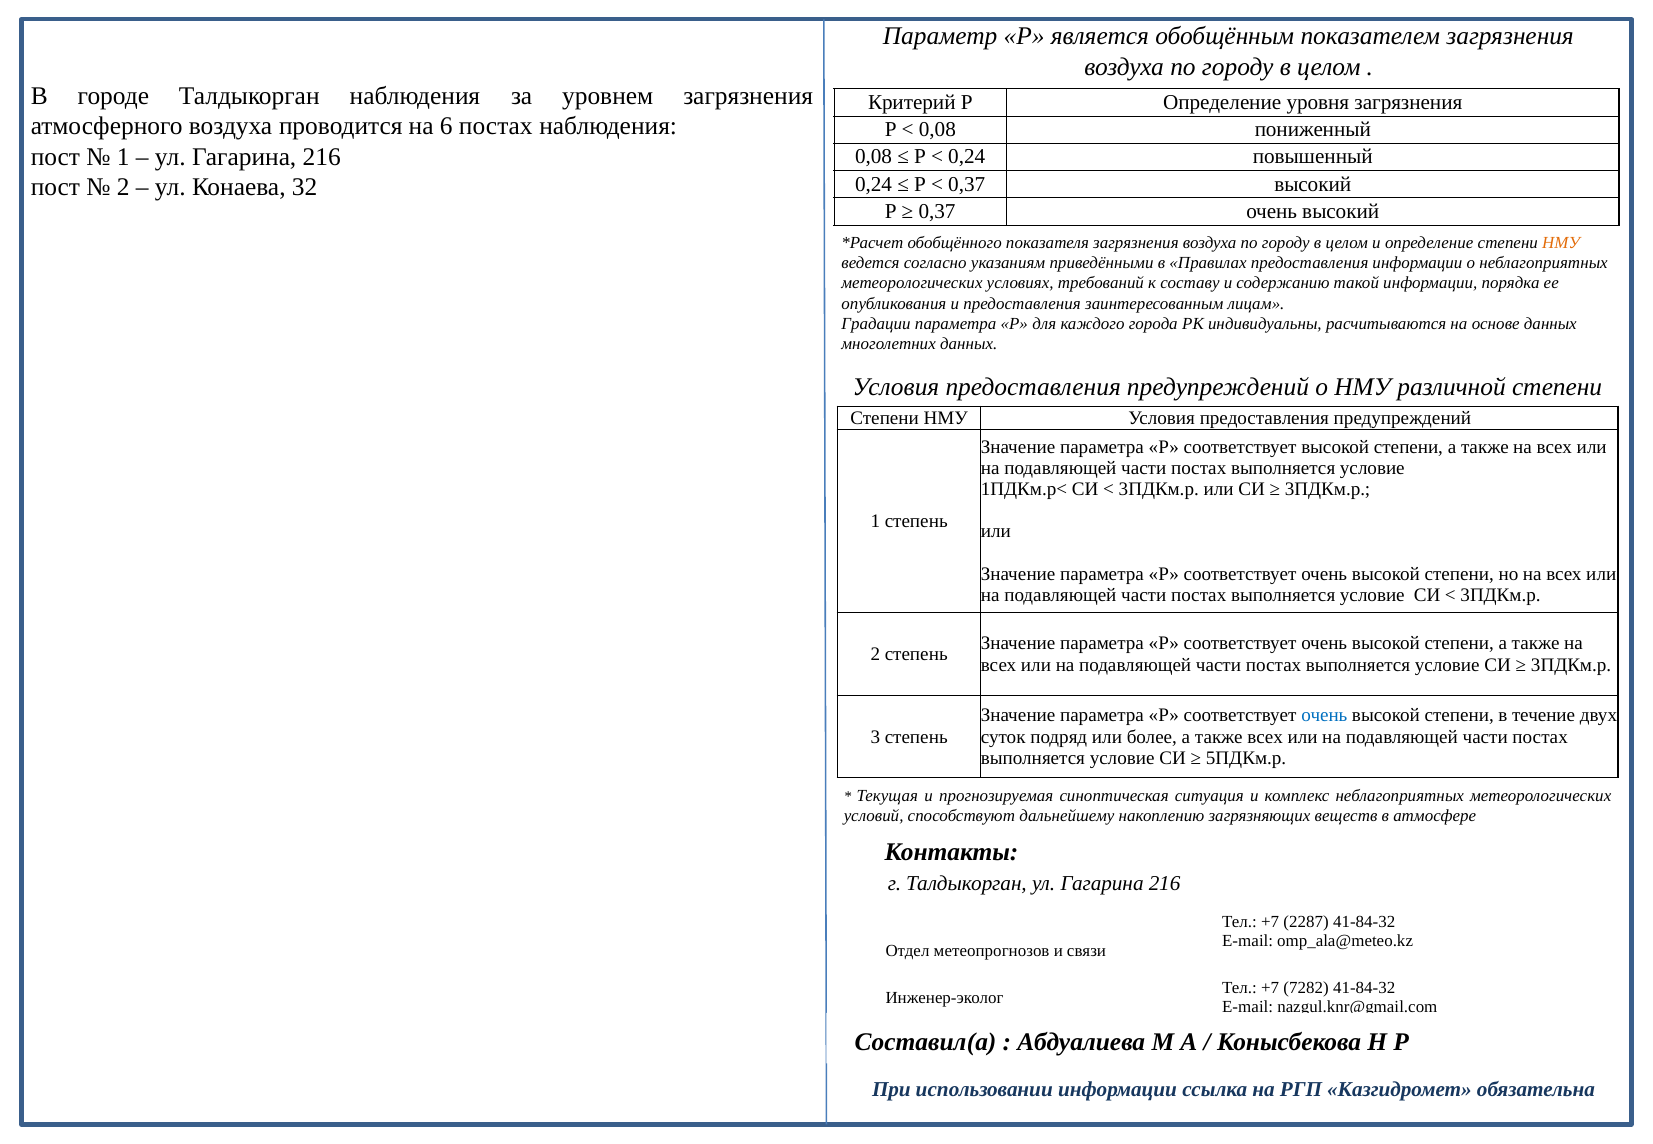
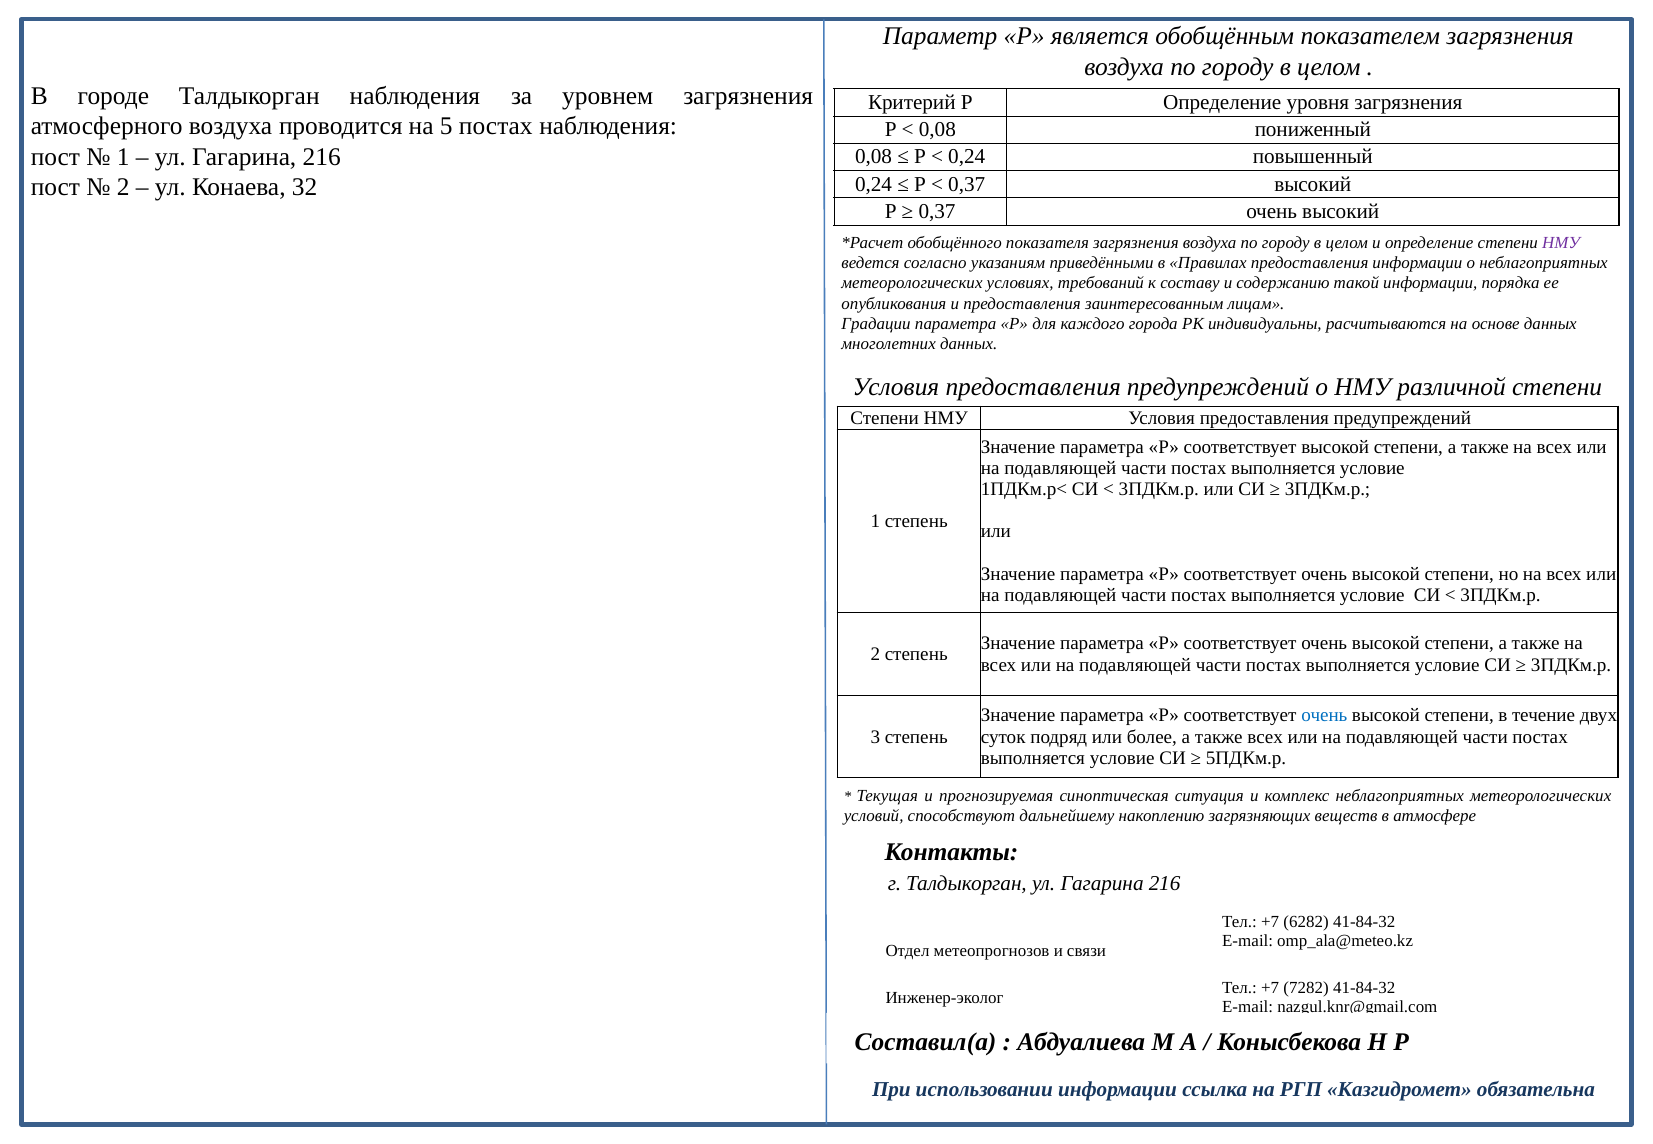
6: 6 -> 5 (446, 127)
НМУ colour: orange -> purple (1561, 243)
2287: 2287 -> 6282 (1306, 923)
